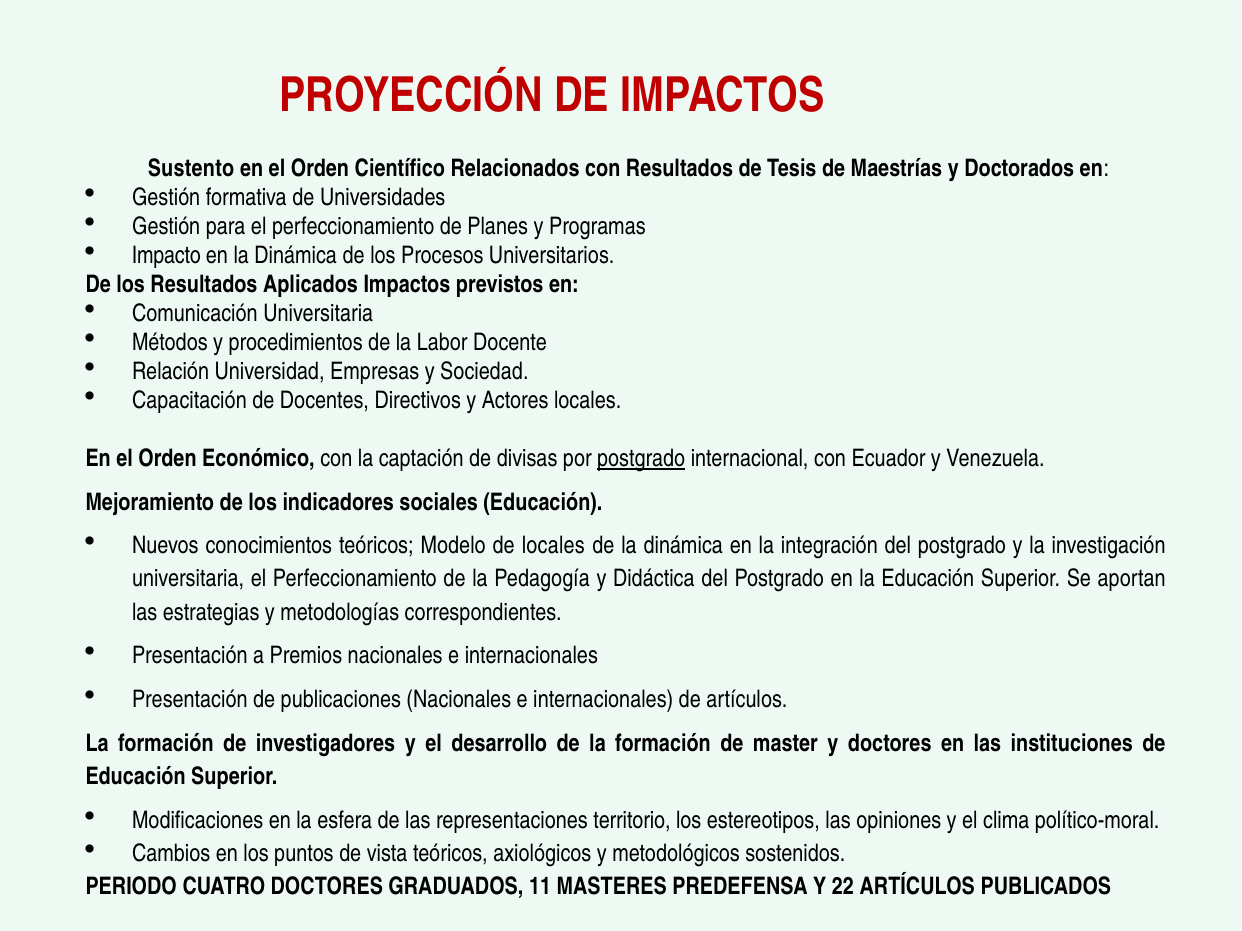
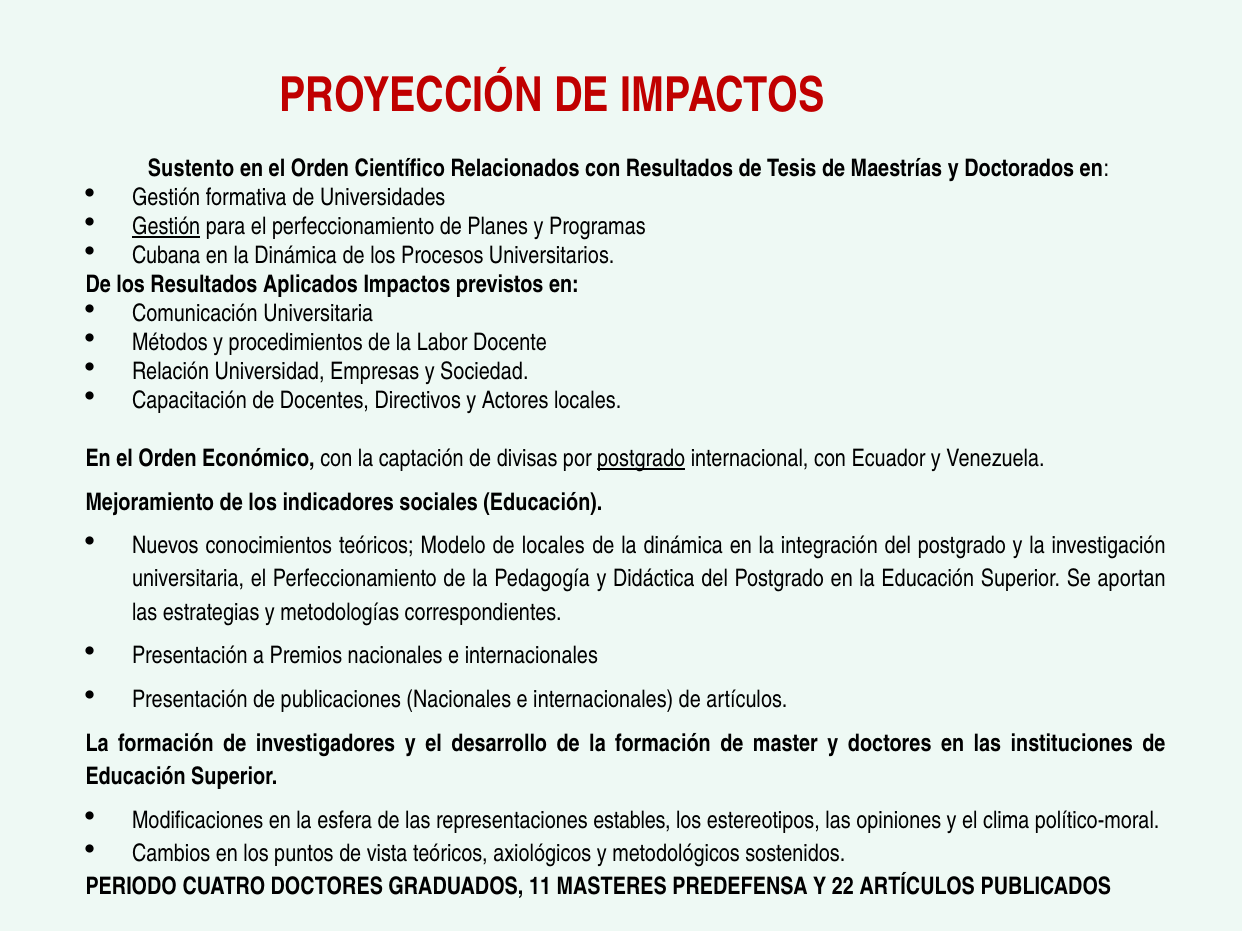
Gestión underline: none -> present (166, 227)
Impacto: Impacto -> Cubana (166, 256)
territorio: territorio -> estables (632, 821)
